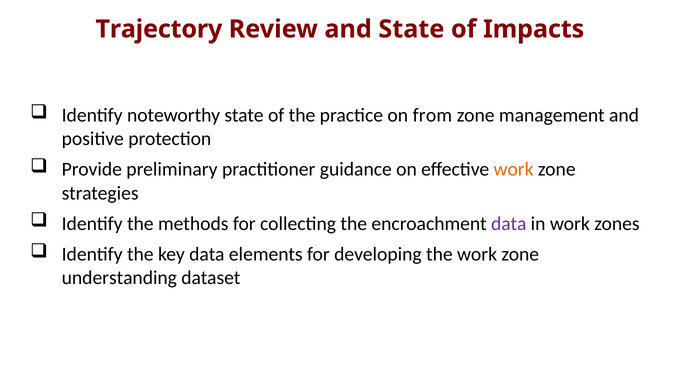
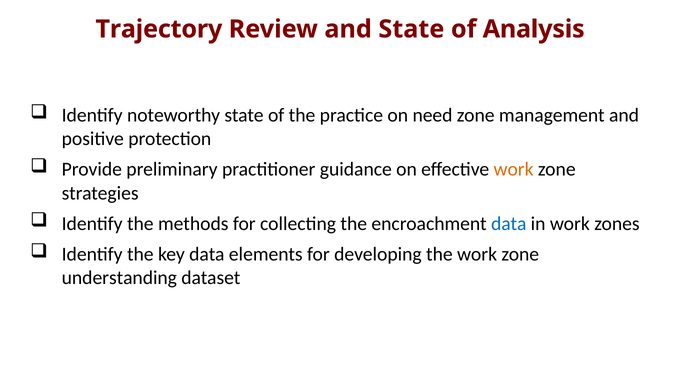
Impacts: Impacts -> Analysis (534, 29)
from: from -> need (433, 115)
data colour: purple -> blue (509, 223)
